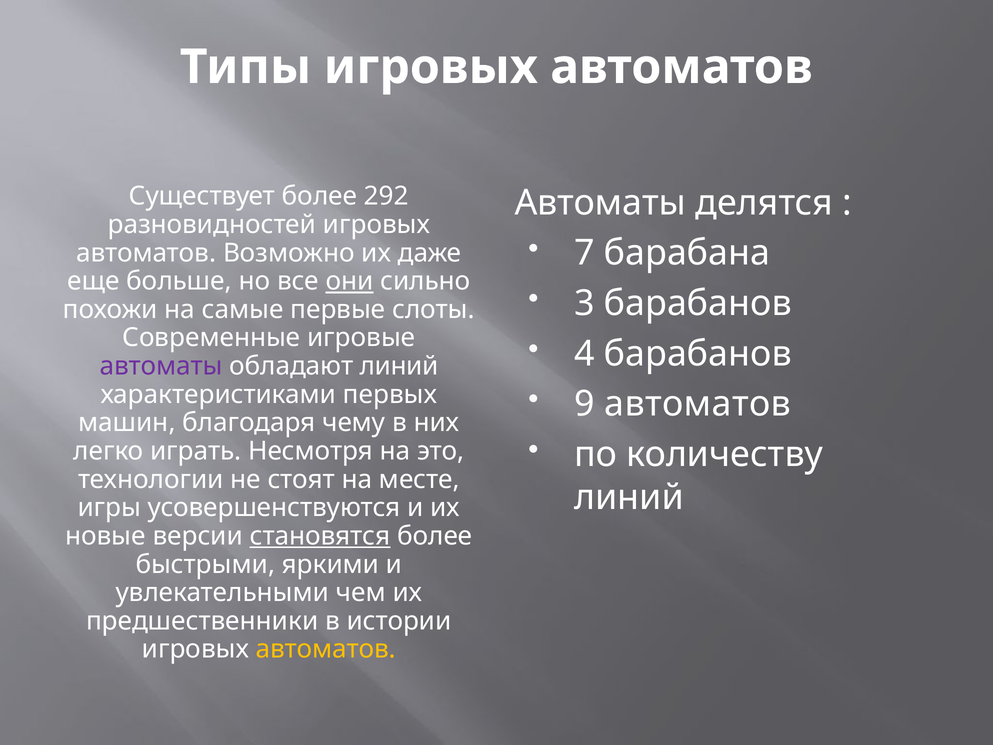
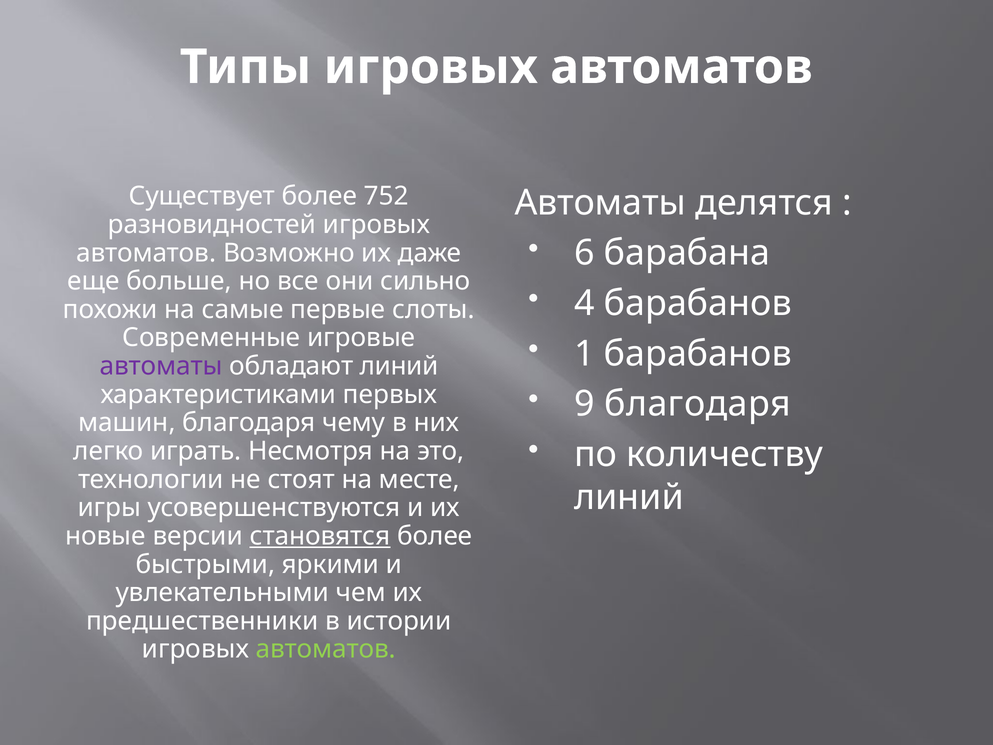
292: 292 -> 752 (386, 196)
7: 7 -> 6 (584, 253)
они underline: present -> none (350, 281)
3: 3 -> 4 (584, 303)
4: 4 -> 1 (584, 354)
9 автоматов: автоматов -> благодаря (698, 404)
автоматов colour: yellow -> light green (326, 649)
